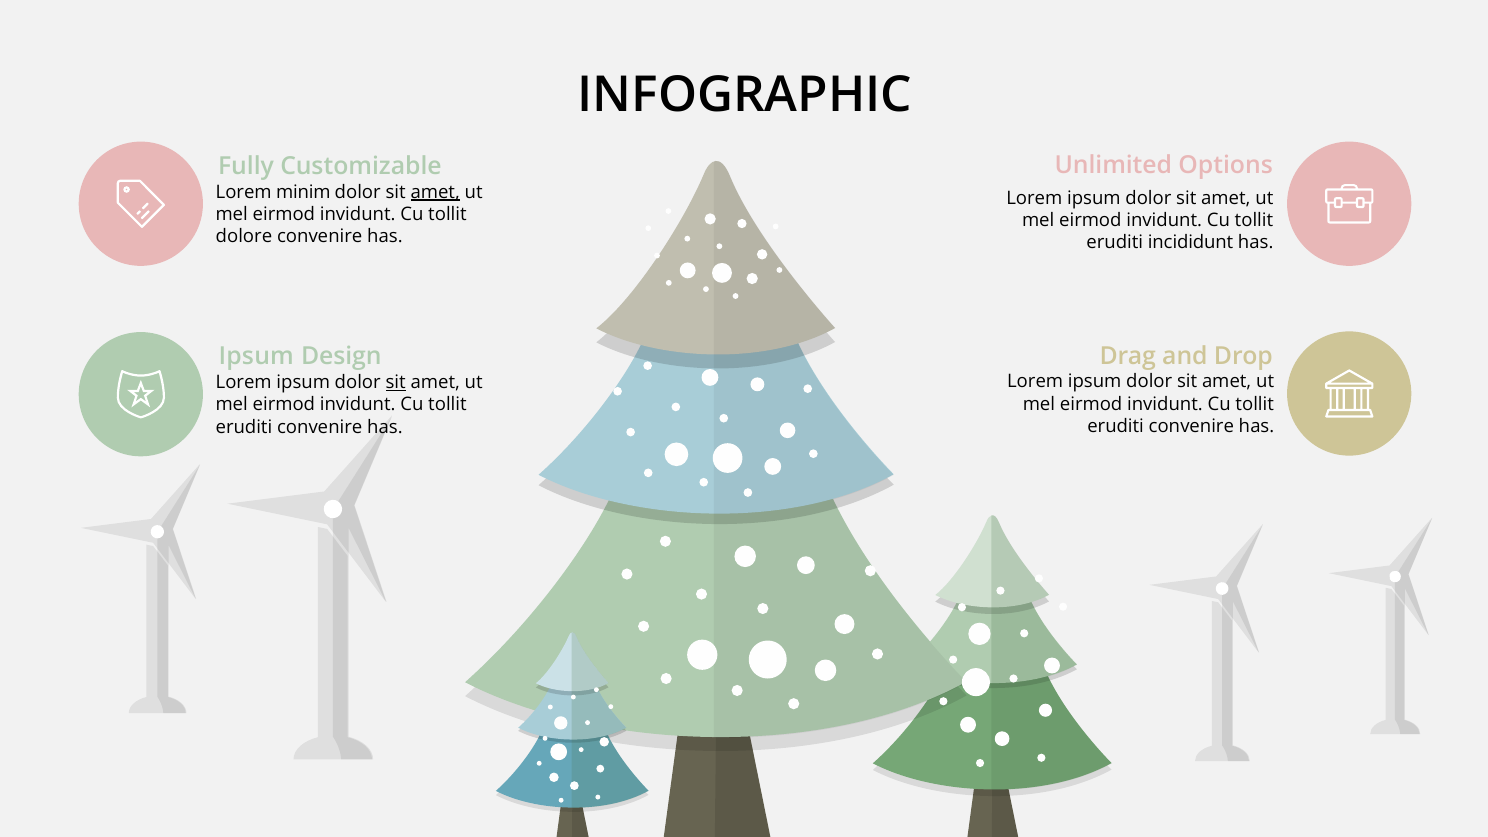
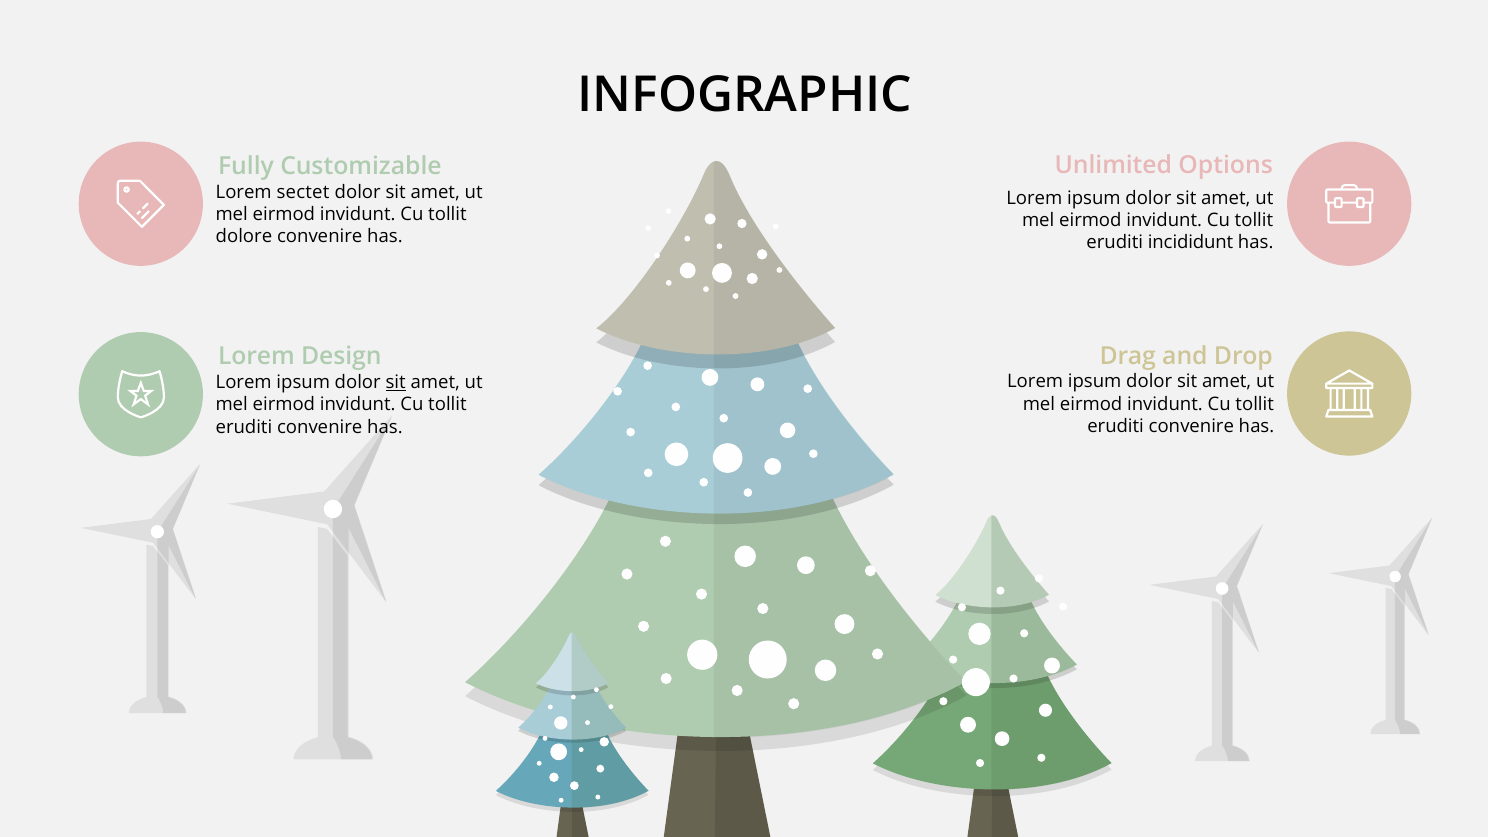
minim: minim -> sectet (303, 192)
amet underline: present -> none (435, 192)
Ipsum: Ipsum -> Lorem (256, 357)
